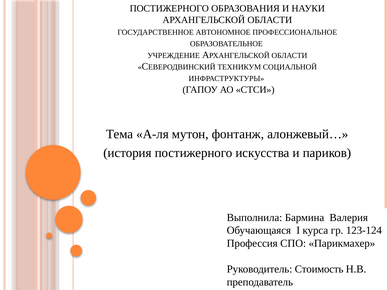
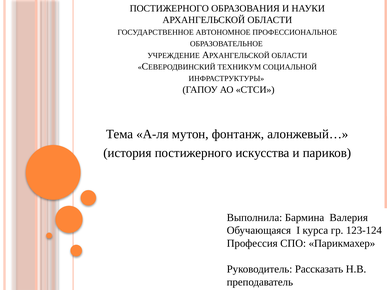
Стоимость: Стоимость -> Рассказать (319, 269)
